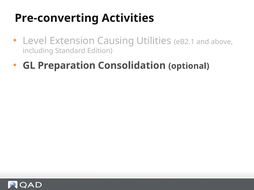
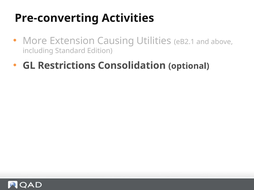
Level: Level -> More (35, 41)
Preparation: Preparation -> Restrictions (67, 66)
